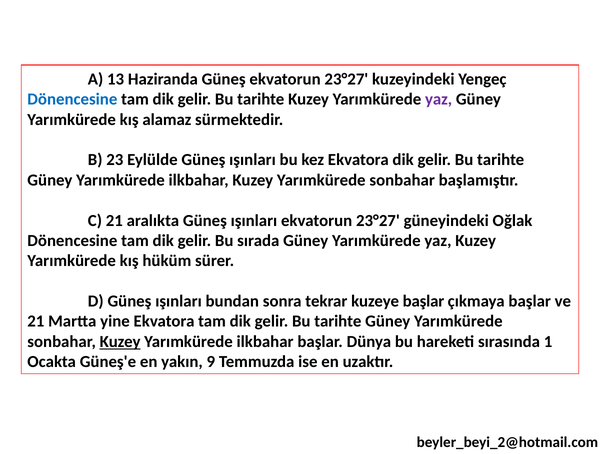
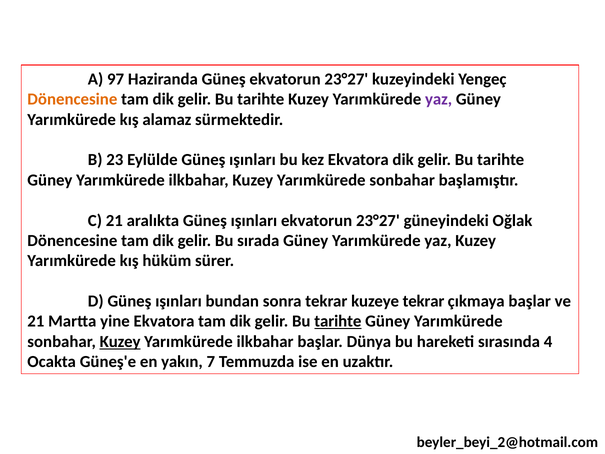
13: 13 -> 97 (116, 79)
Dönencesine colour: blue -> orange (72, 99)
kuzeye başlar: başlar -> tekrar (423, 301)
tarihte underline: none -> present (338, 321)
1: 1 -> 4 (548, 341)
9: 9 -> 7 (211, 362)
